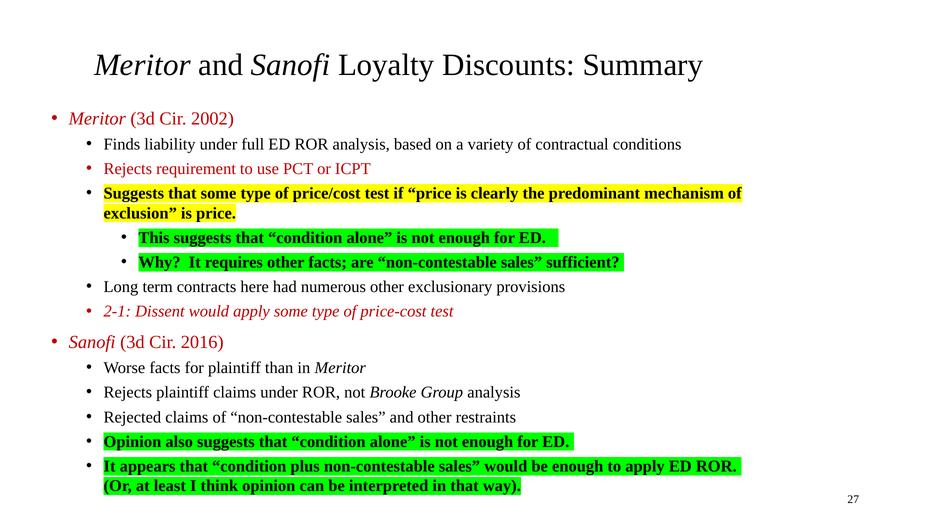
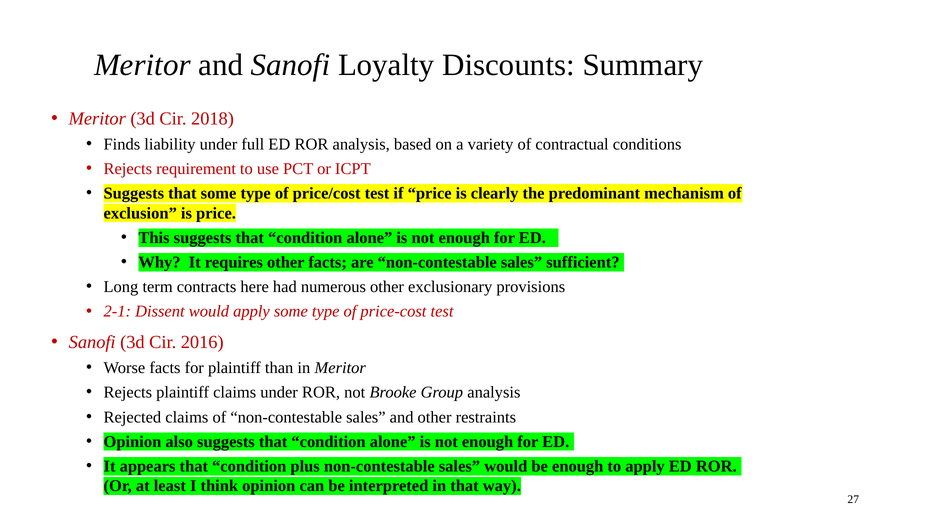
2002: 2002 -> 2018 (213, 119)
